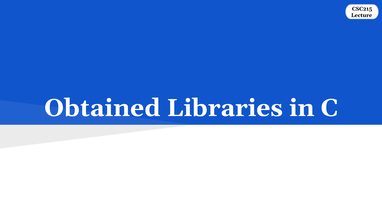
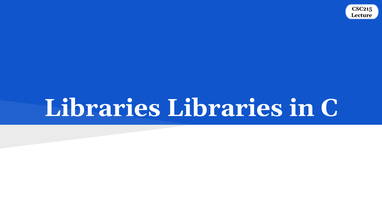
Obtained: Obtained -> Libraries (102, 108)
